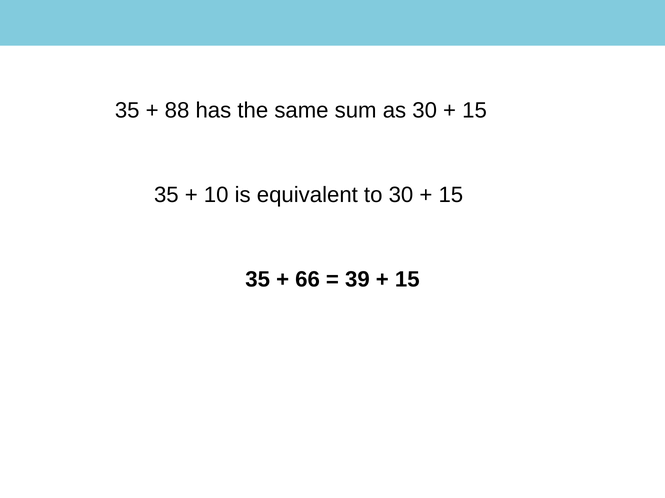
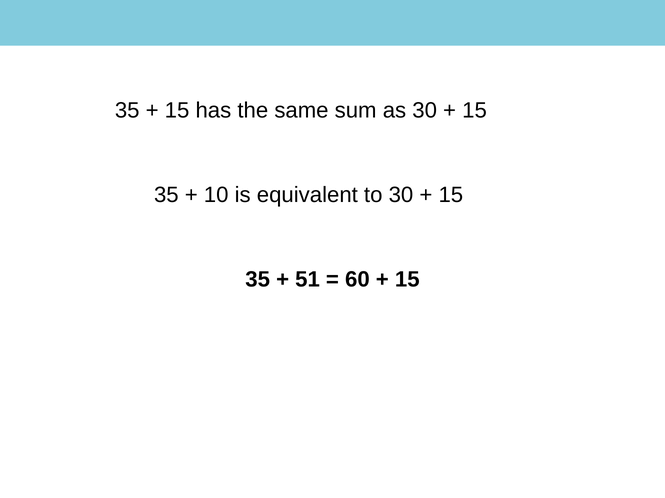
88: 88 -> 15 (177, 111)
66: 66 -> 51 (308, 280)
39: 39 -> 60 (357, 280)
